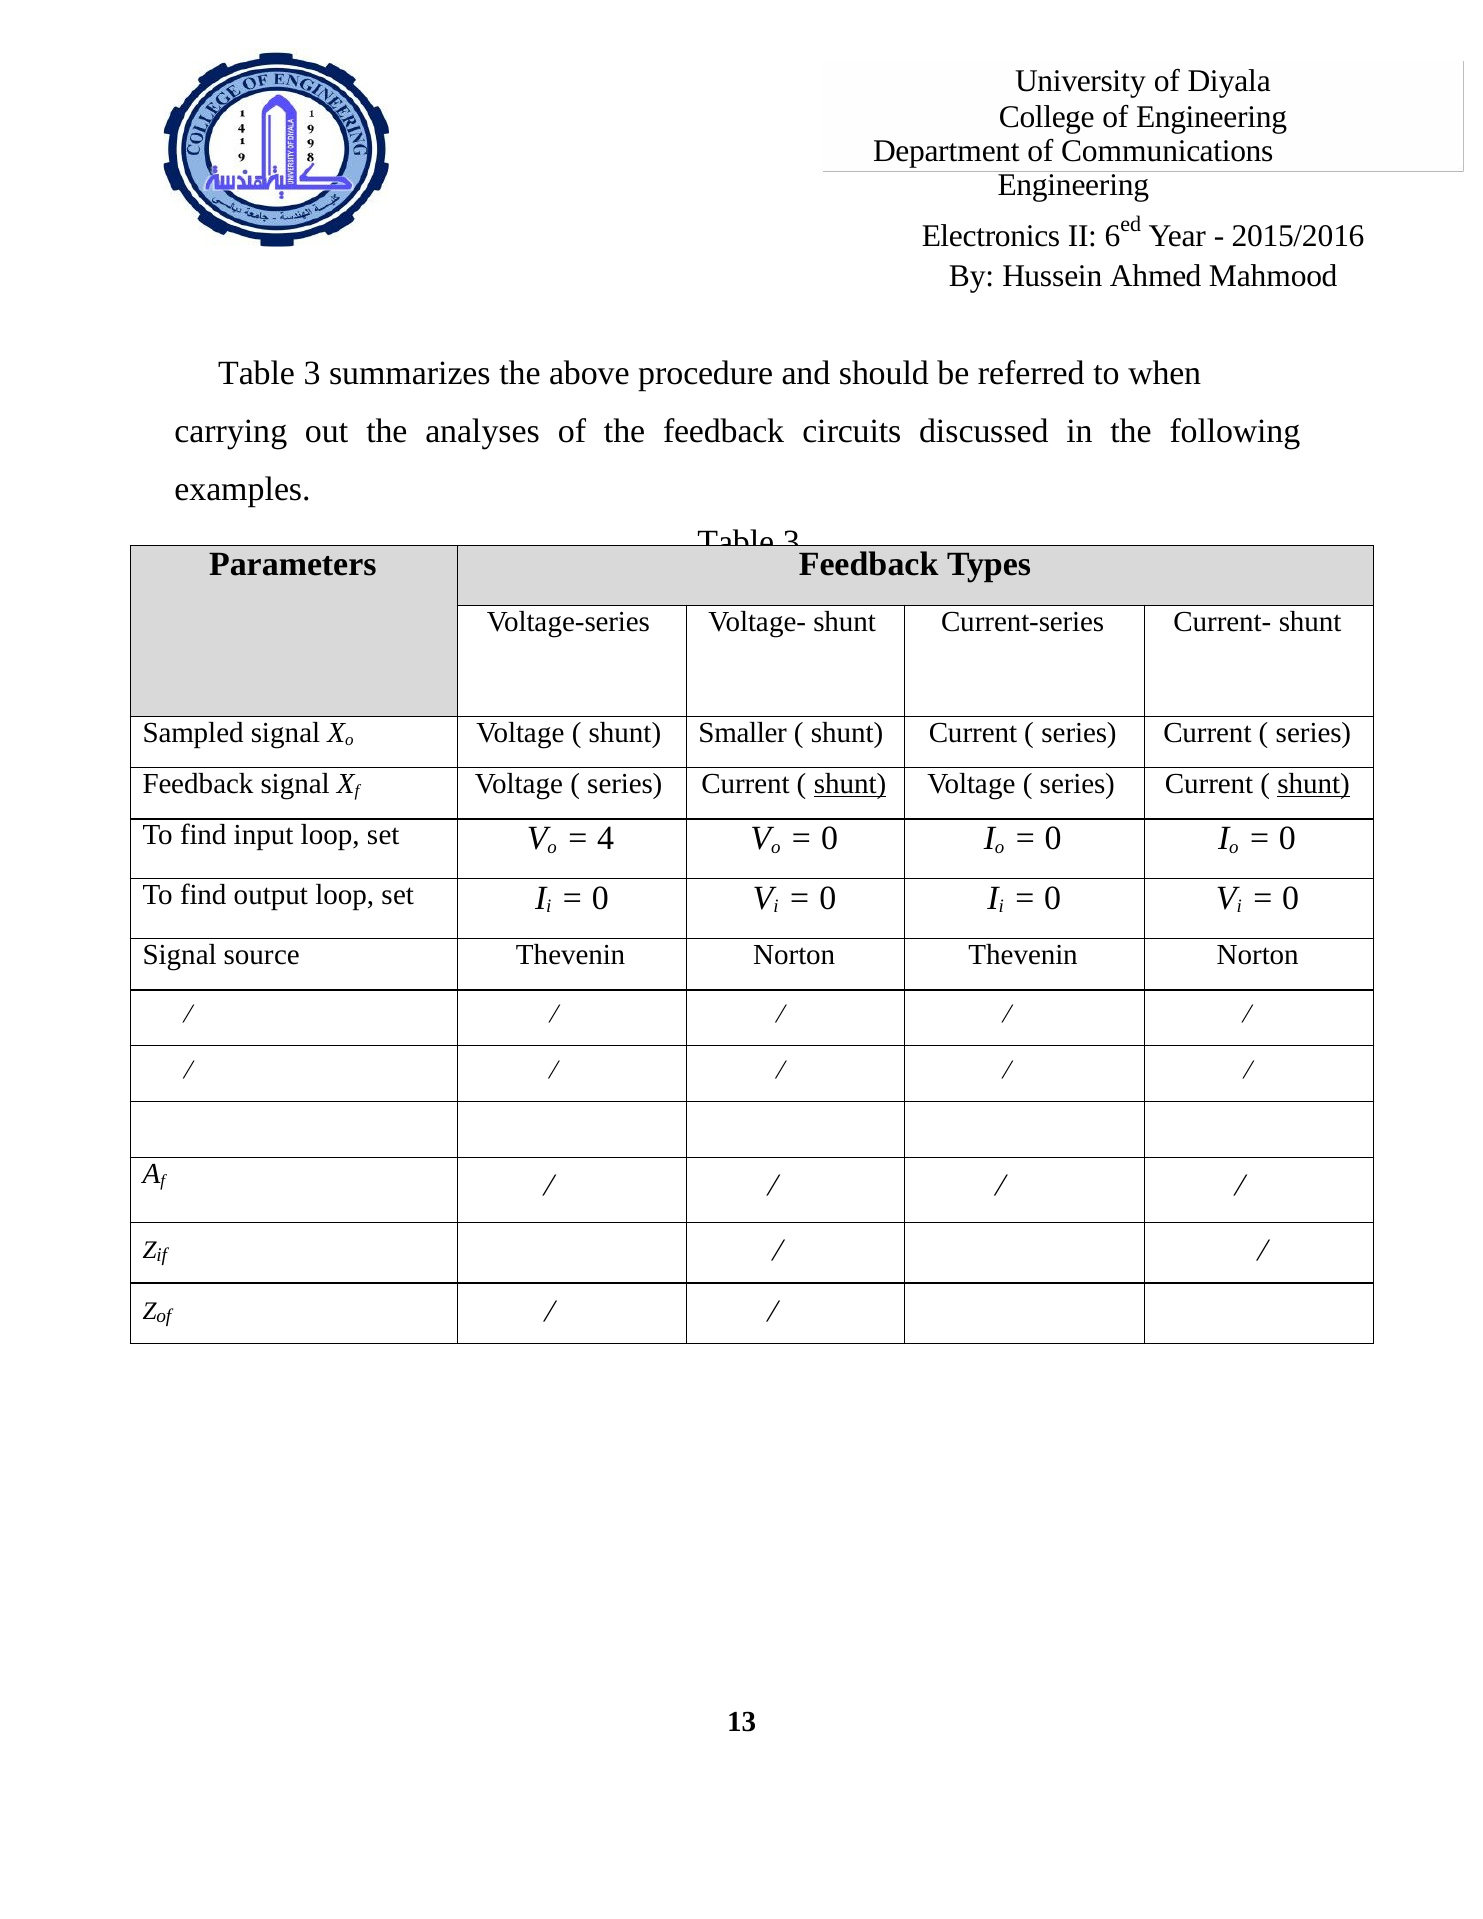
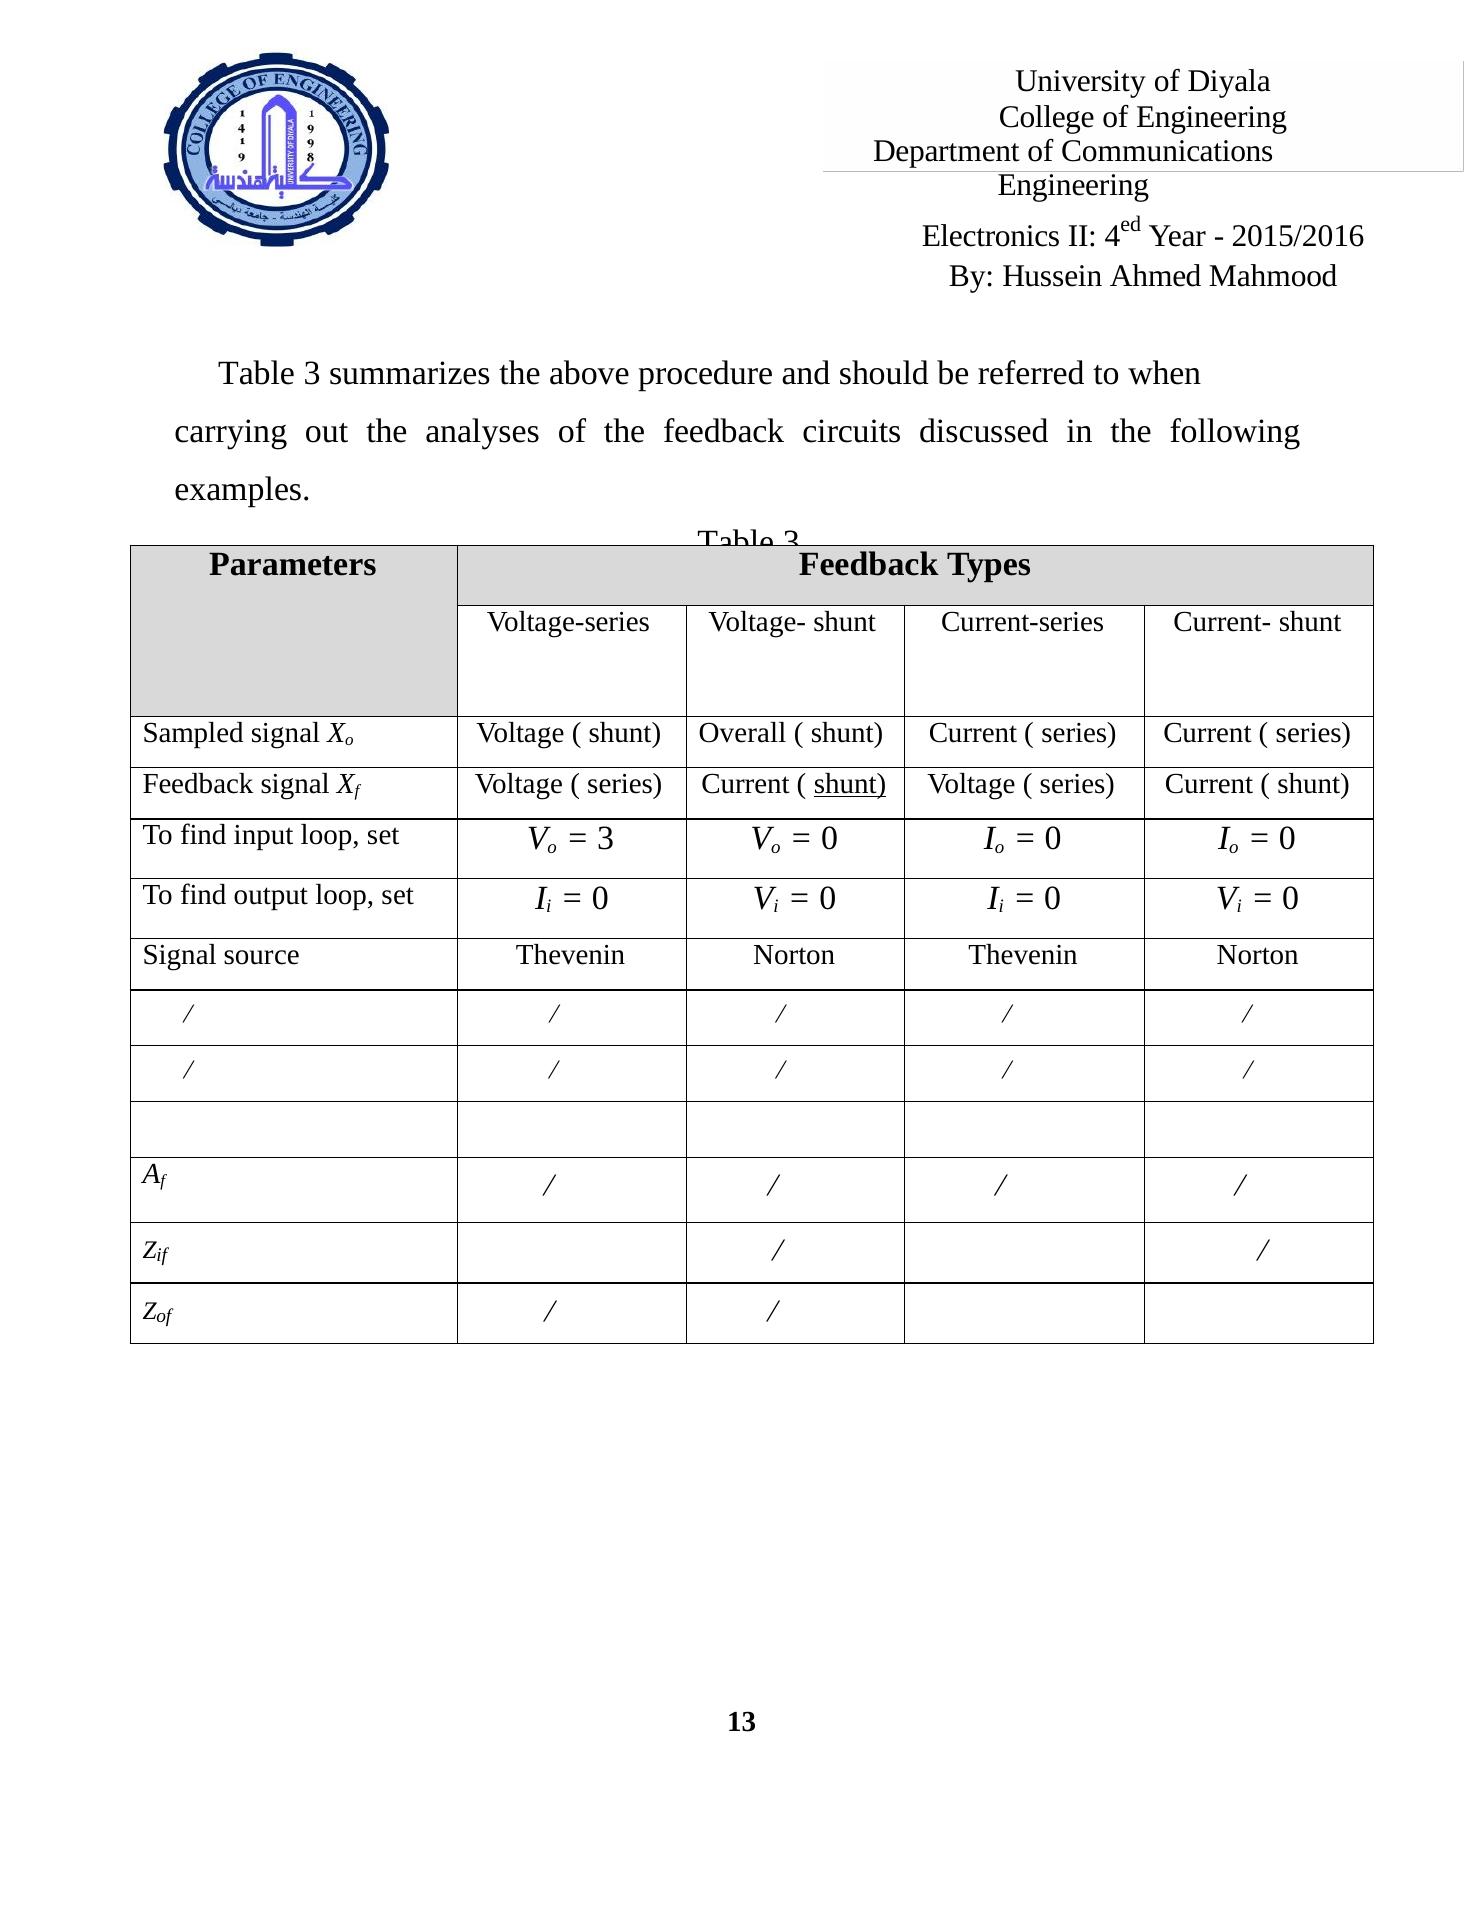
6: 6 -> 4 (1113, 236)
Smaller: Smaller -> Overall (742, 733)
shunt underline: present -> none (1314, 784)
4: 4 -> 3 (606, 838)
